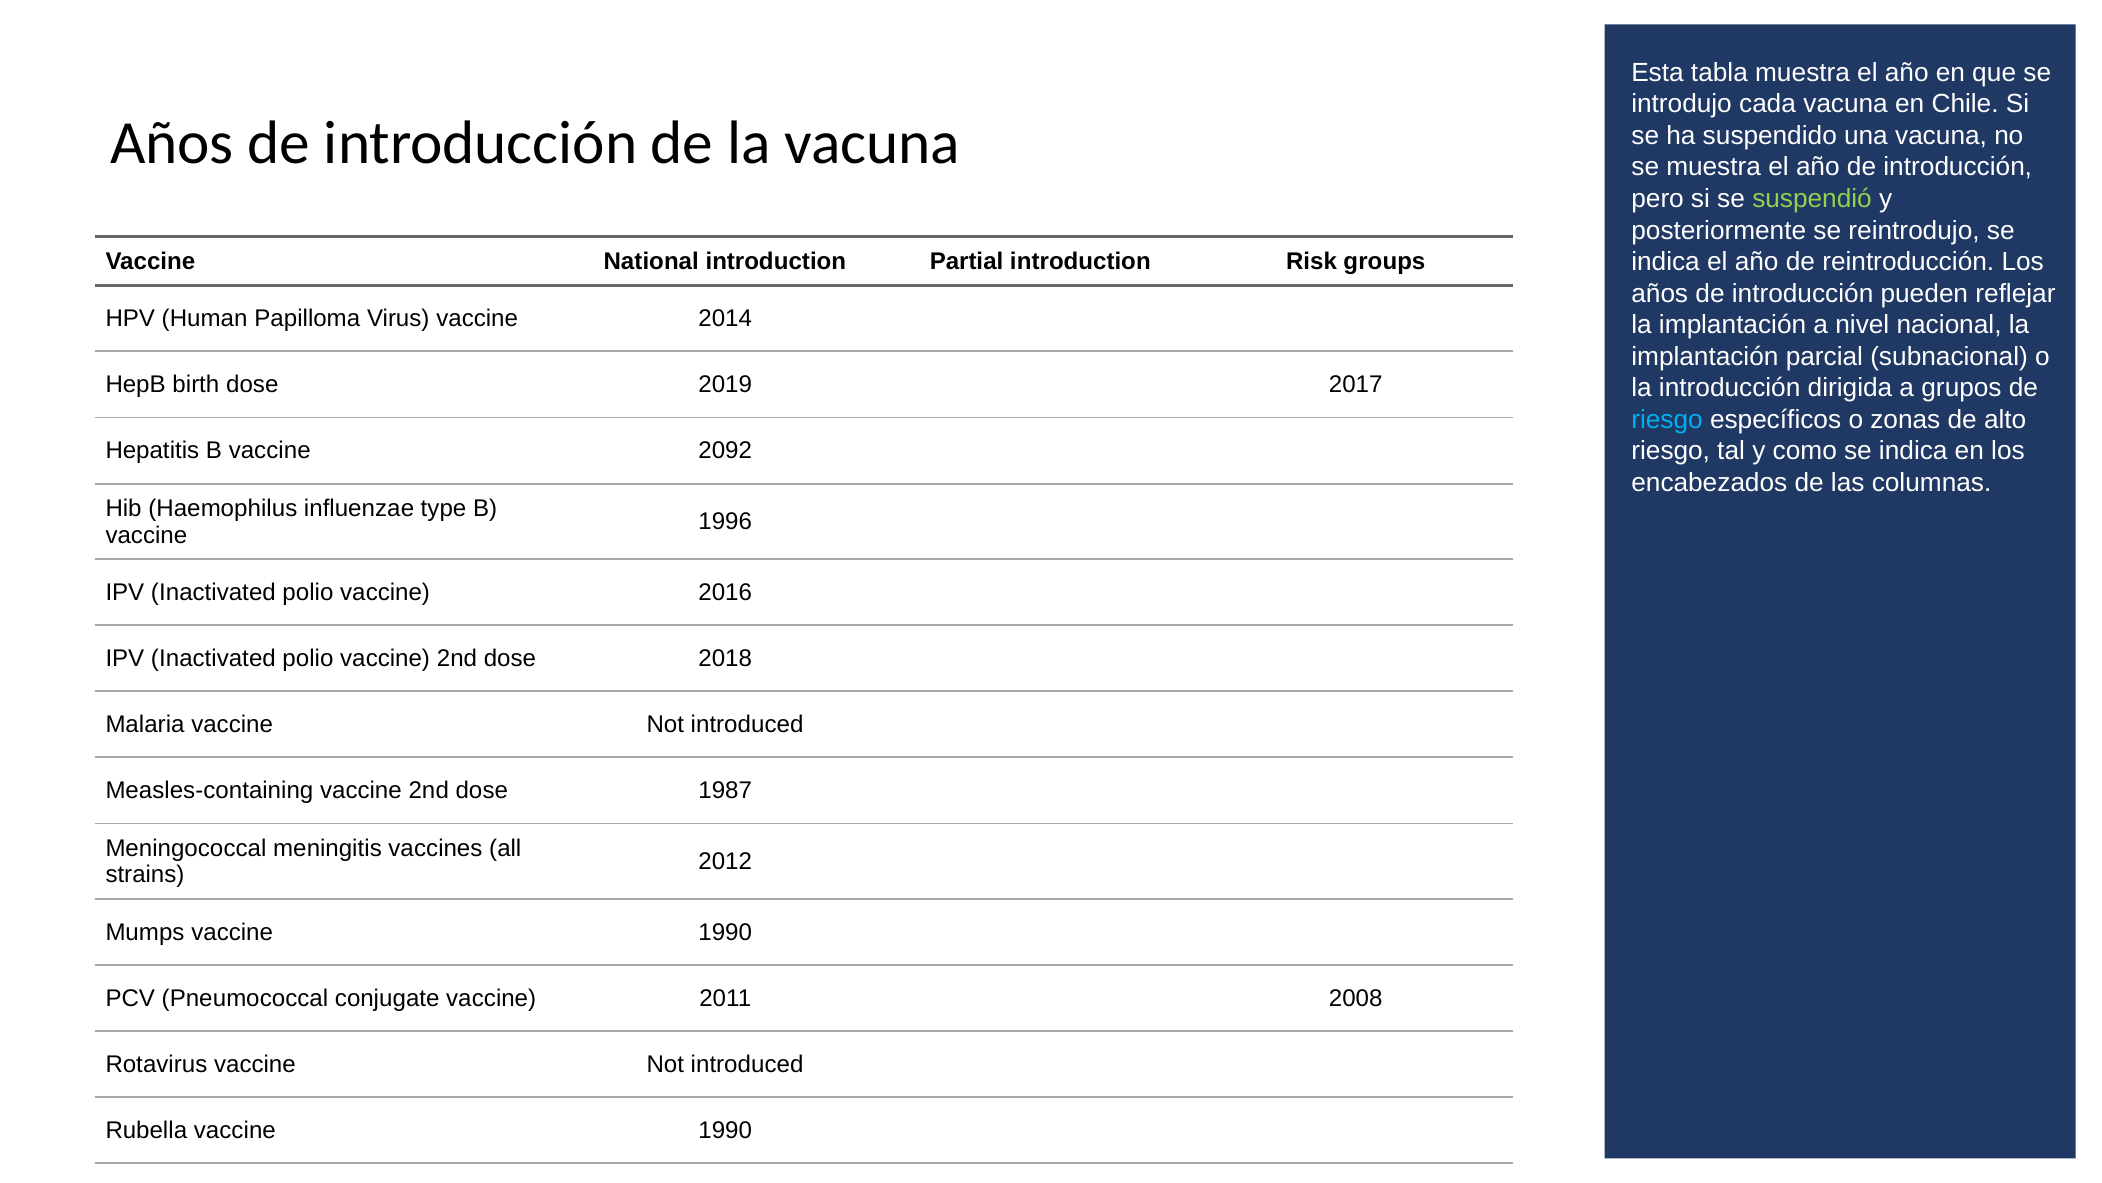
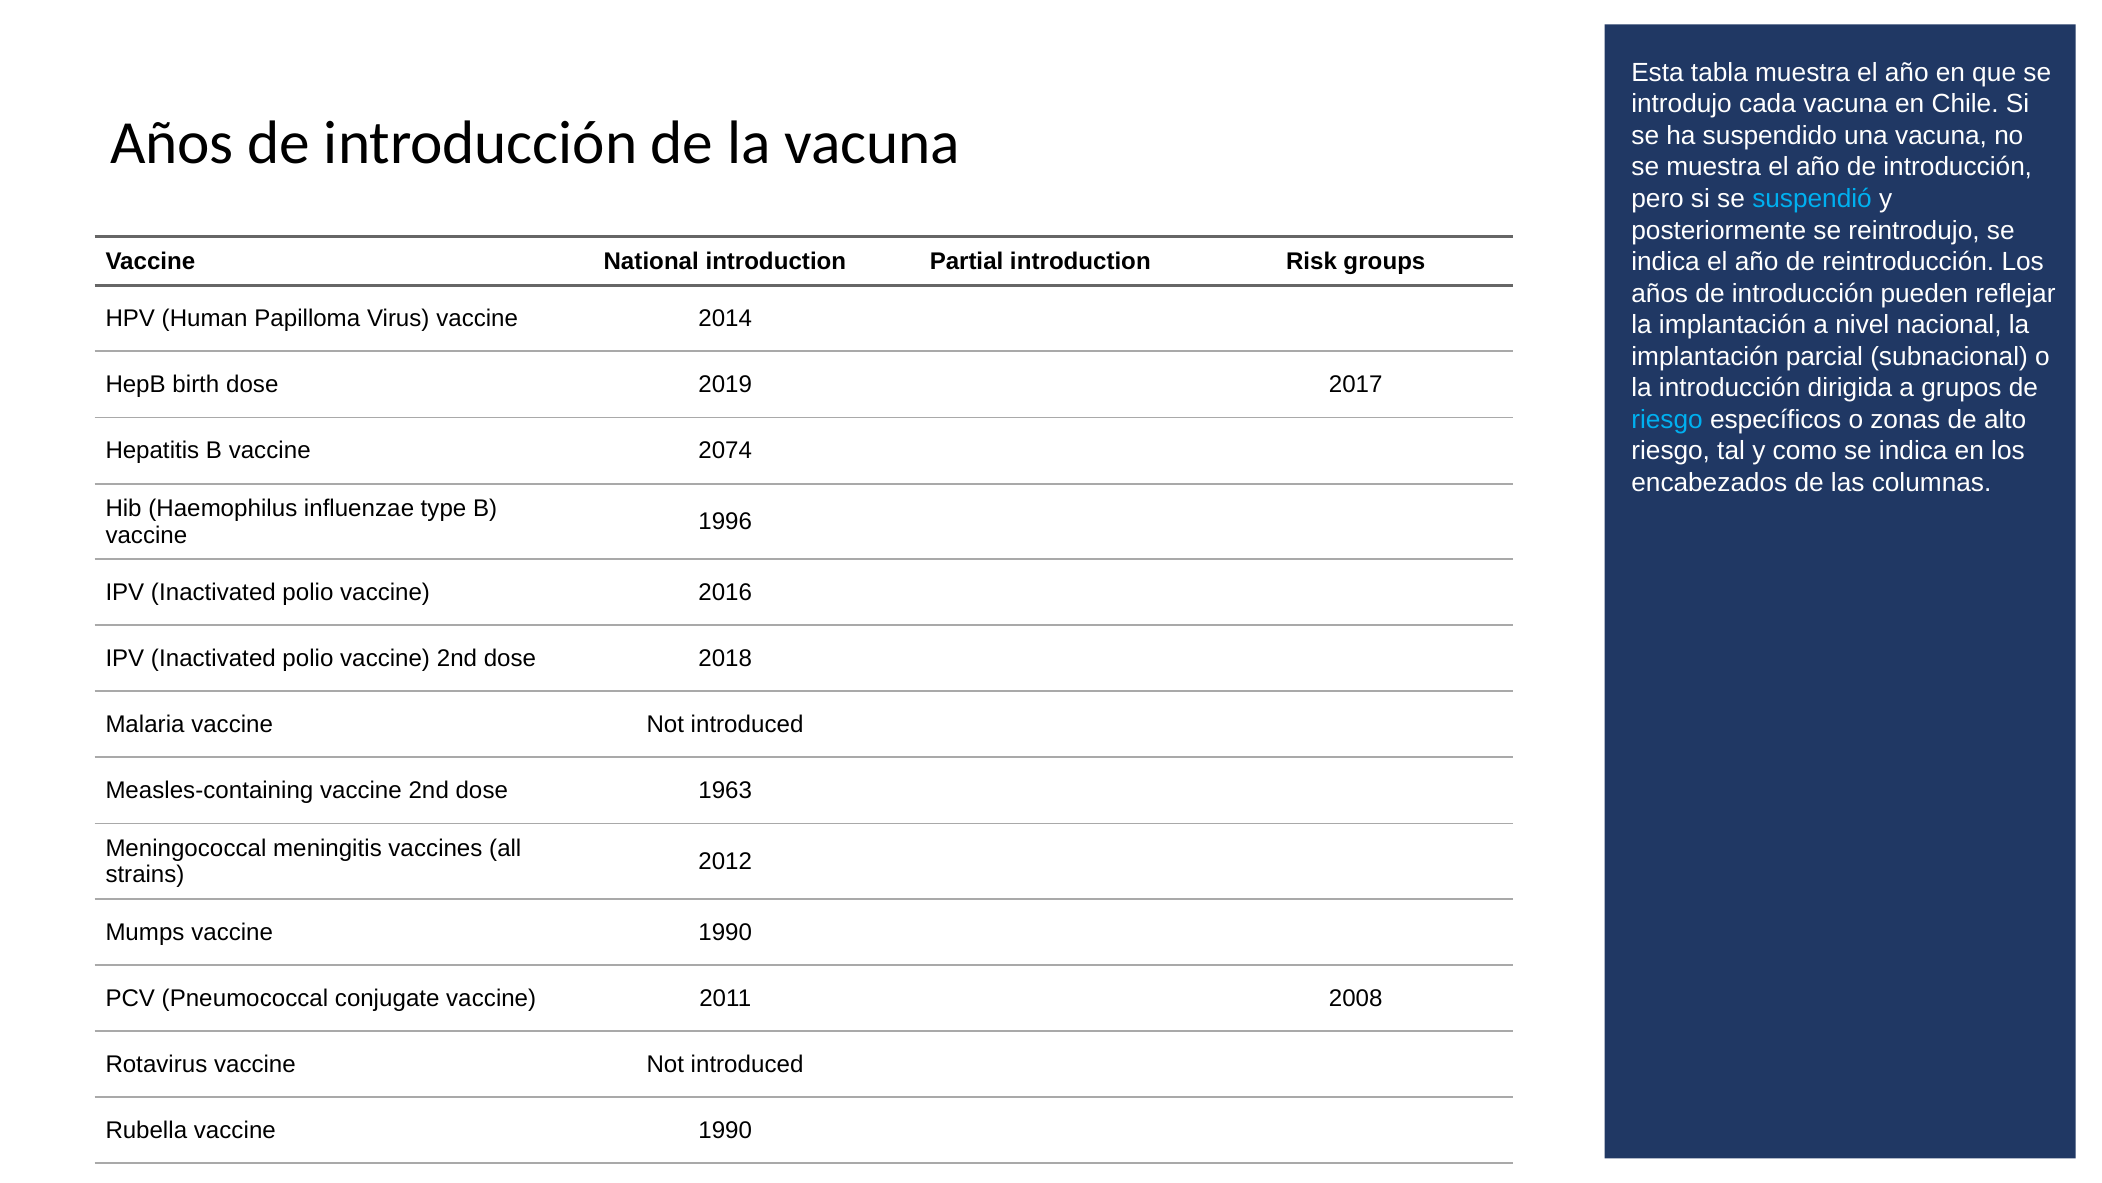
suspendió colour: light green -> light blue (1812, 199)
2092: 2092 -> 2074 (725, 451)
1987: 1987 -> 1963 (725, 790)
